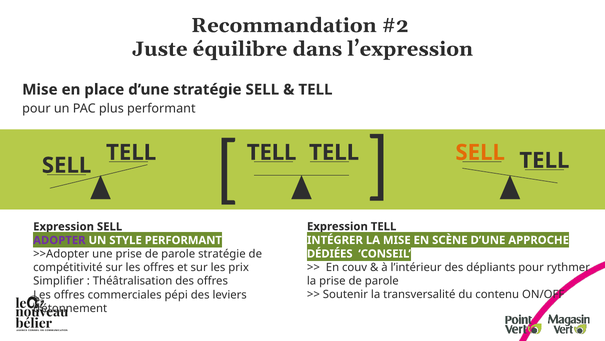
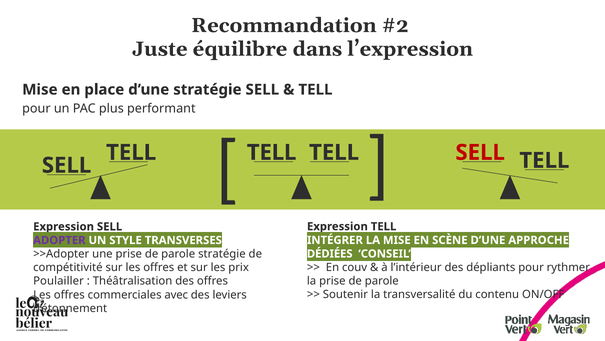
SELL colour: orange -> red (480, 152)
STYLE PERFORMANT: PERFORMANT -> TRANSVERSES (183, 240)
Simplifier: Simplifier -> Poulailler (58, 281)
pépi: pépi -> avec (176, 294)
